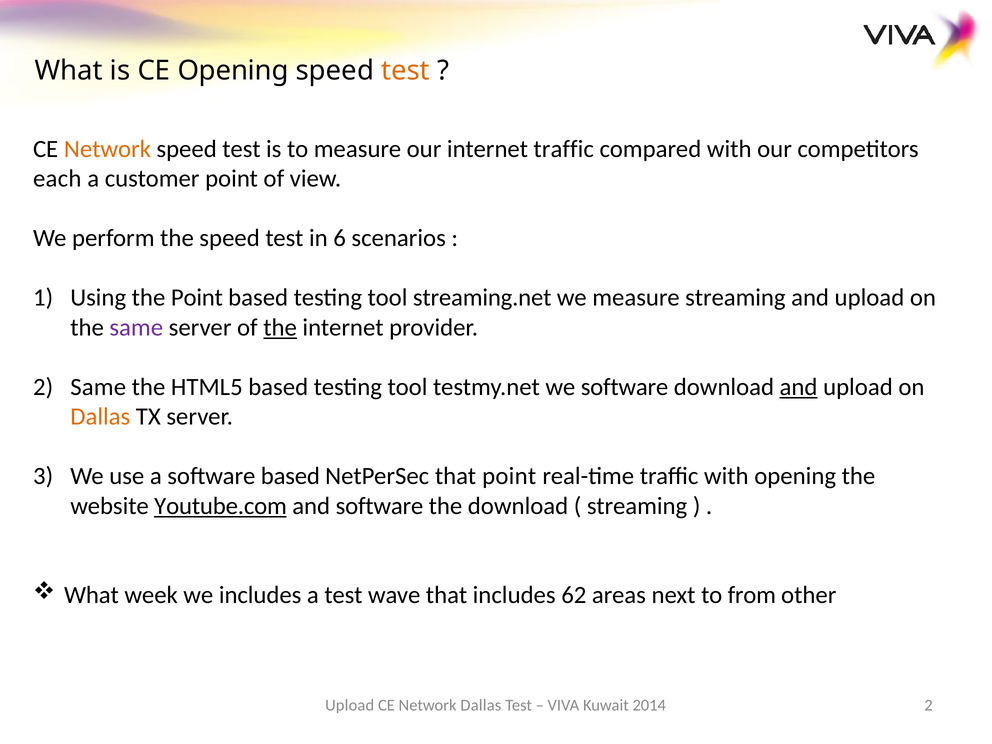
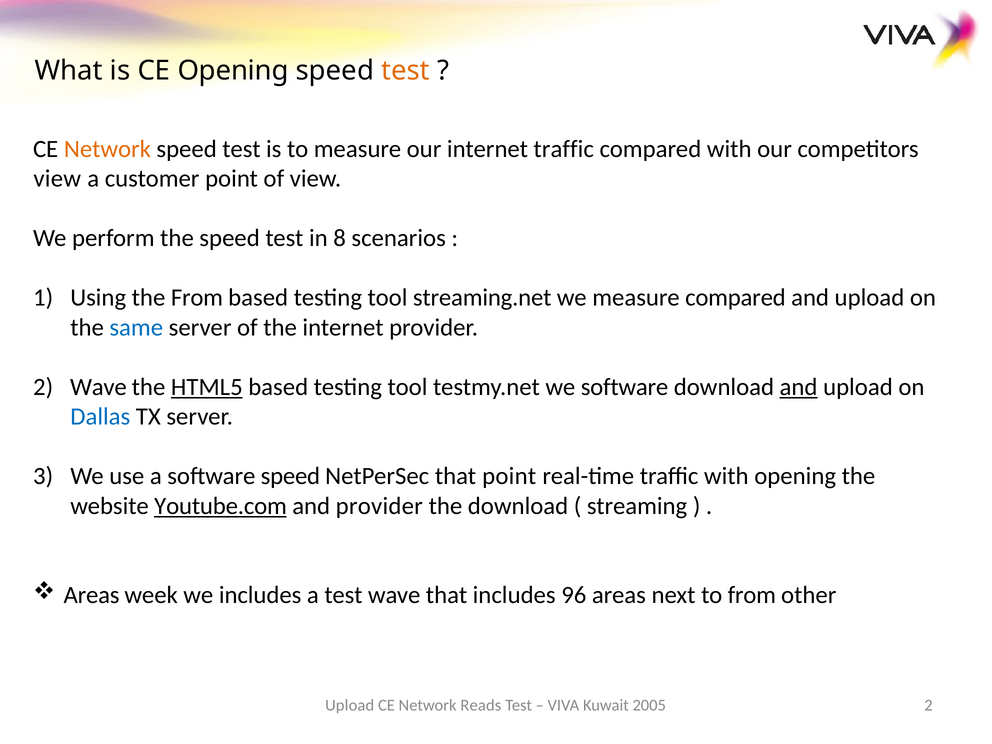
each: each -> view (57, 179)
6: 6 -> 8 (340, 238)
the Point: Point -> From (197, 298)
measure streaming: streaming -> compared (735, 298)
same colour: purple -> blue (136, 327)
the underline: present -> none (280, 327)
2 Same: Same -> Wave (98, 387)
HTML5 underline: none -> present (207, 387)
Dallas colour: orange -> blue (100, 417)
software based: based -> speed (290, 476)
and software: software -> provider (379, 506)
What: What -> Areas (92, 595)
62: 62 -> 96 (574, 595)
Network Dallas: Dallas -> Reads (481, 706)
2014: 2014 -> 2005 (649, 706)
